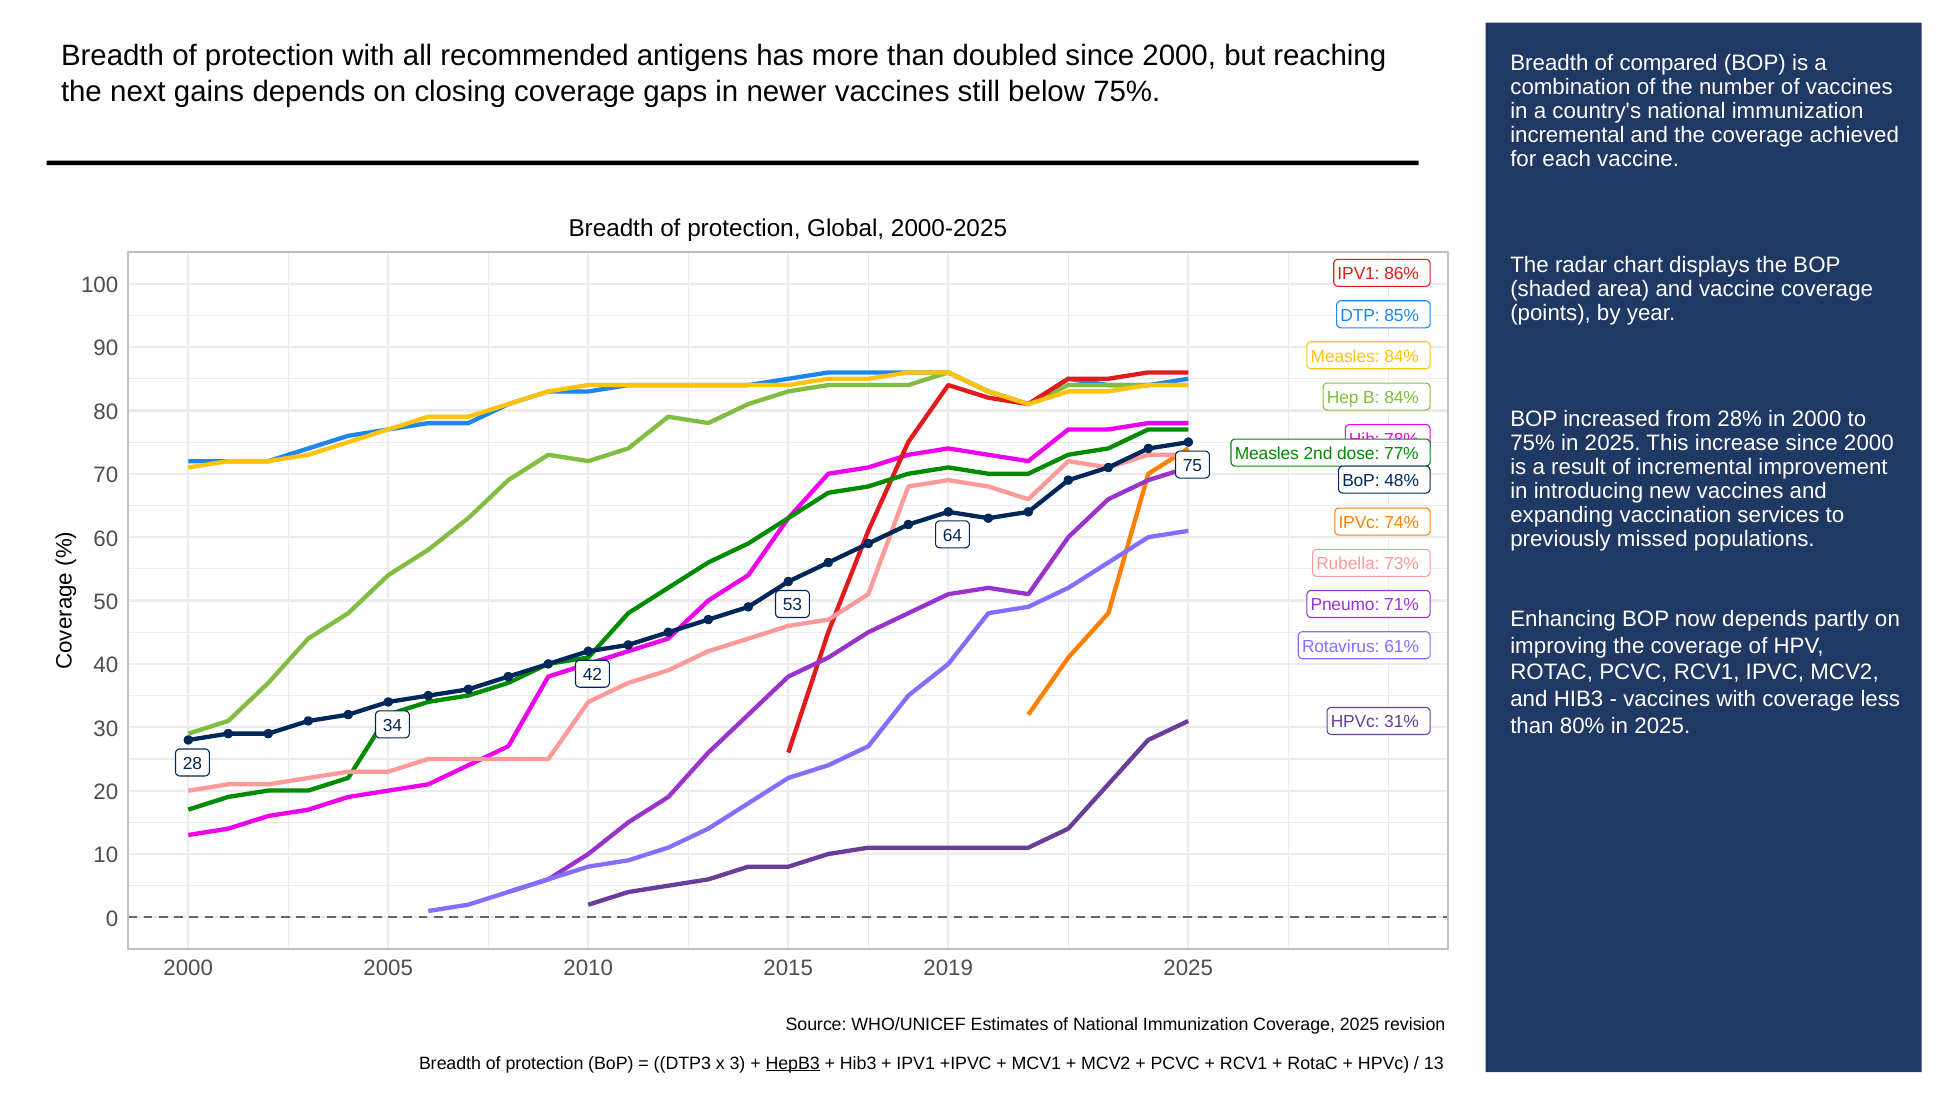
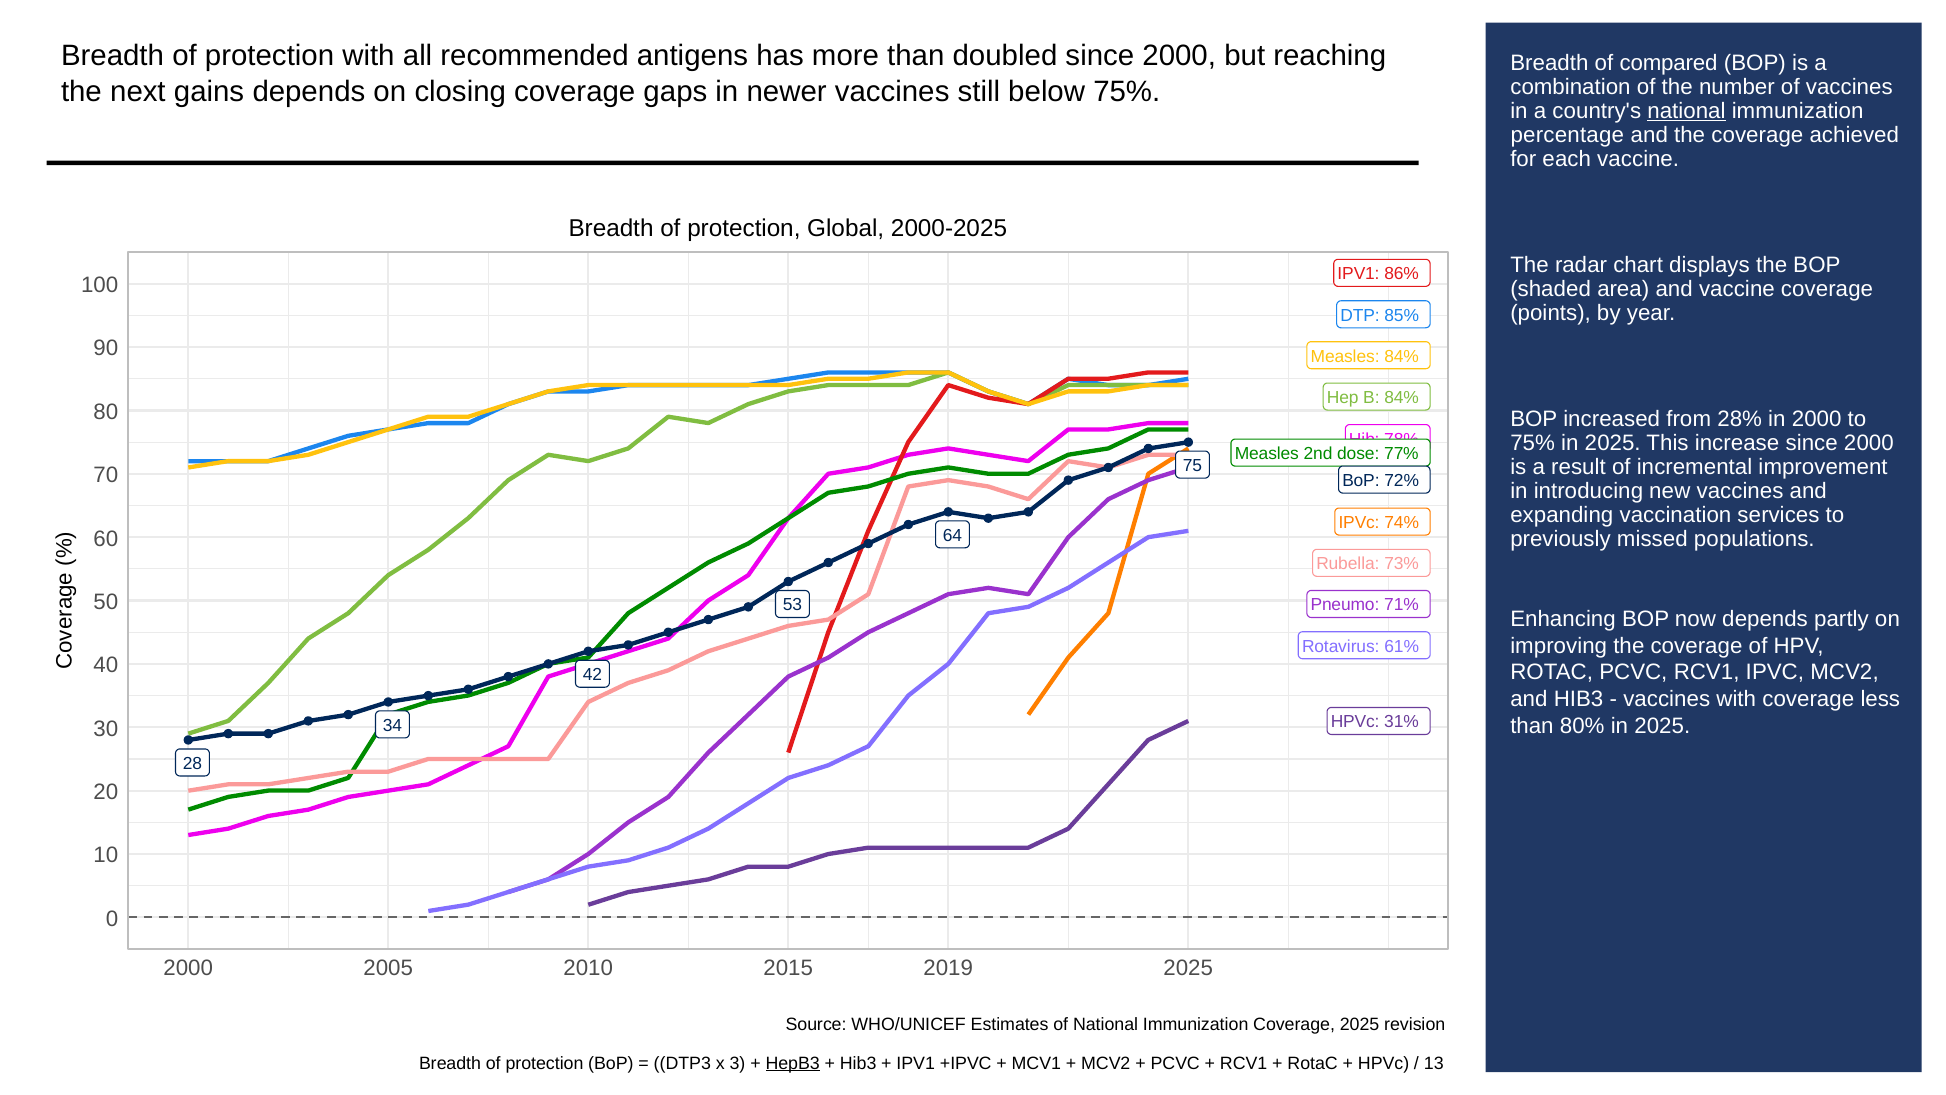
national underline: none -> present (1686, 111)
incremental: incremental -> percentage (1567, 135)
48%: 48% -> 72% (1402, 481)
